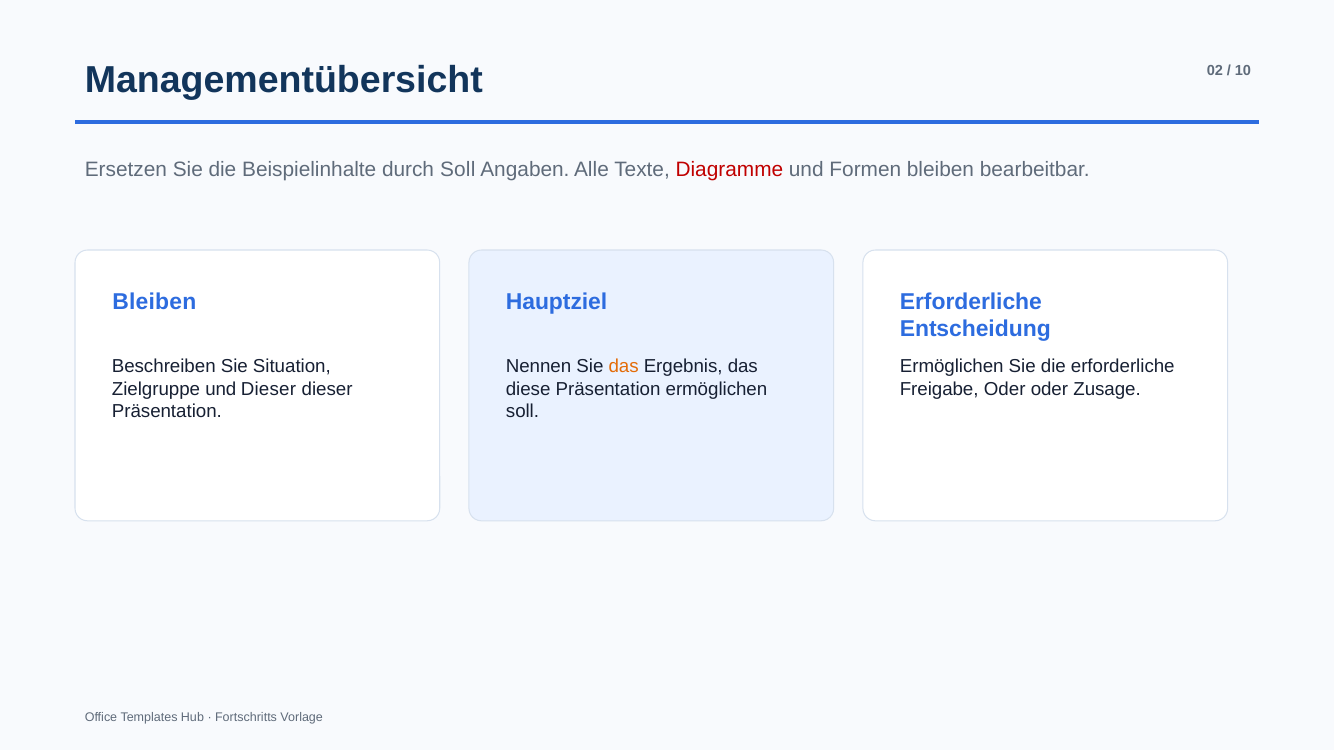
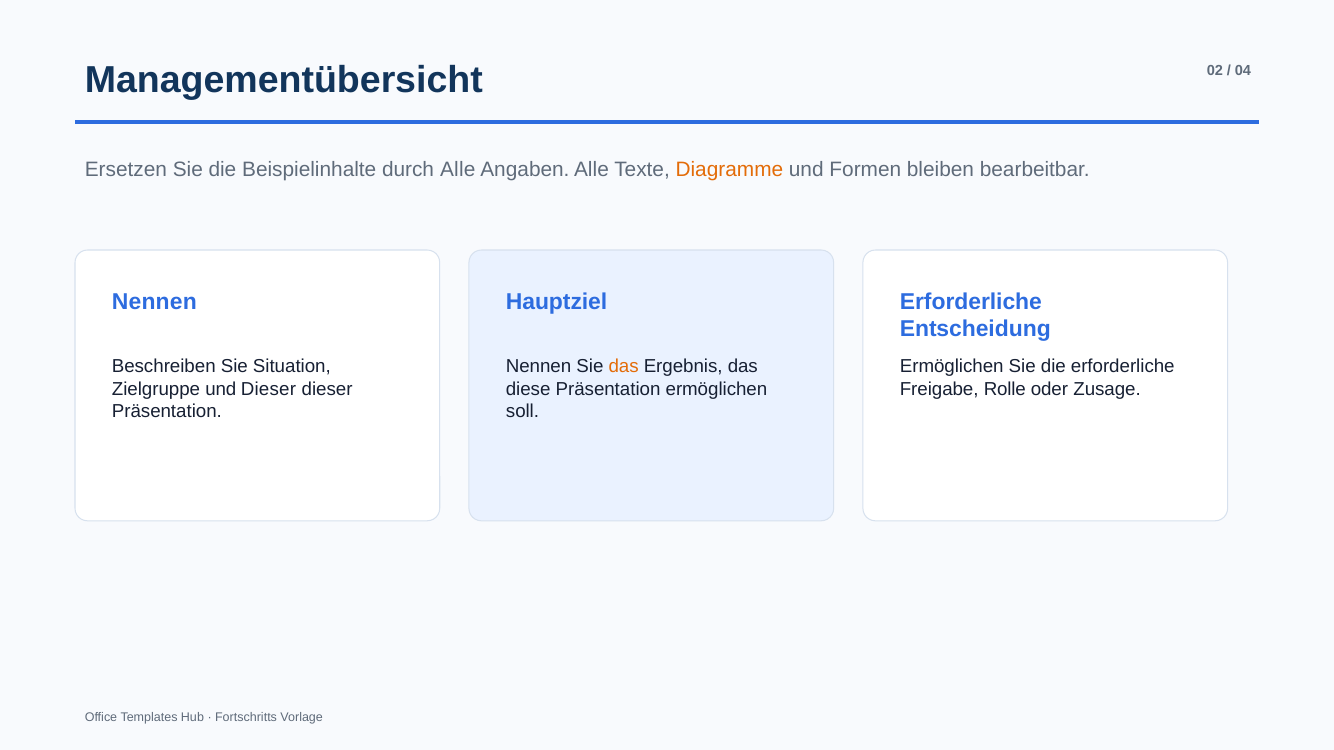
10: 10 -> 04 (1243, 71)
durch Soll: Soll -> Alle (458, 170)
Diagramme colour: red -> orange (729, 170)
Bleiben: Bleiben -> Nennen (154, 302)
Freigabe Oder: Oder -> Rolle (1005, 389)
